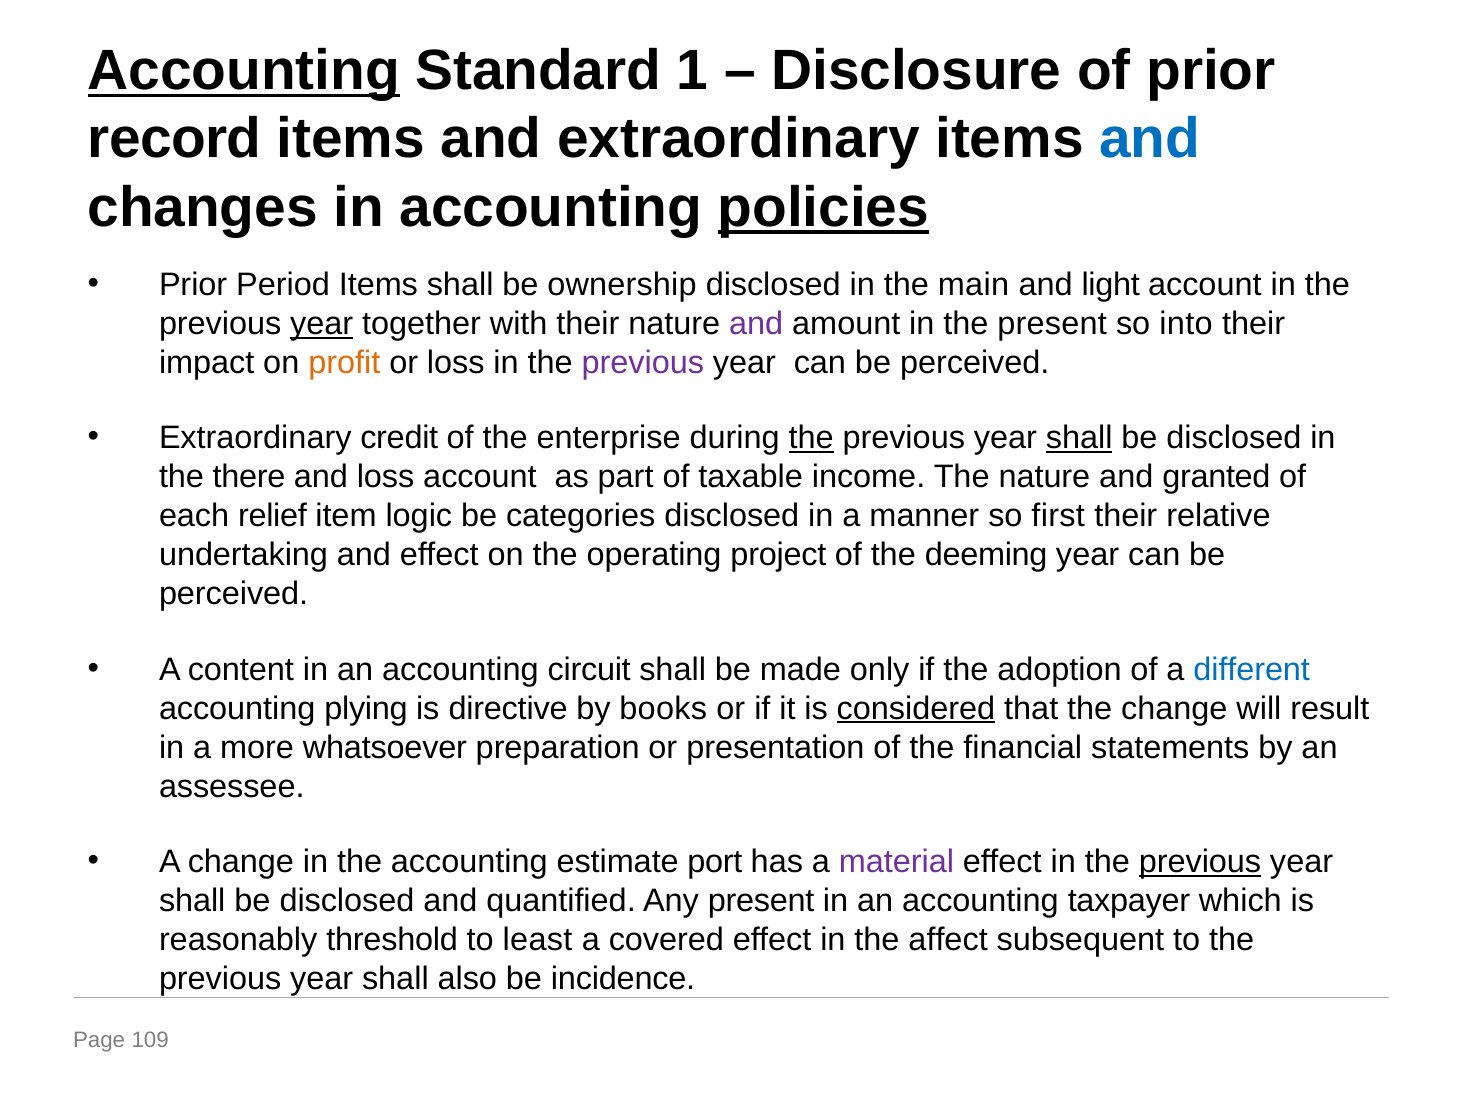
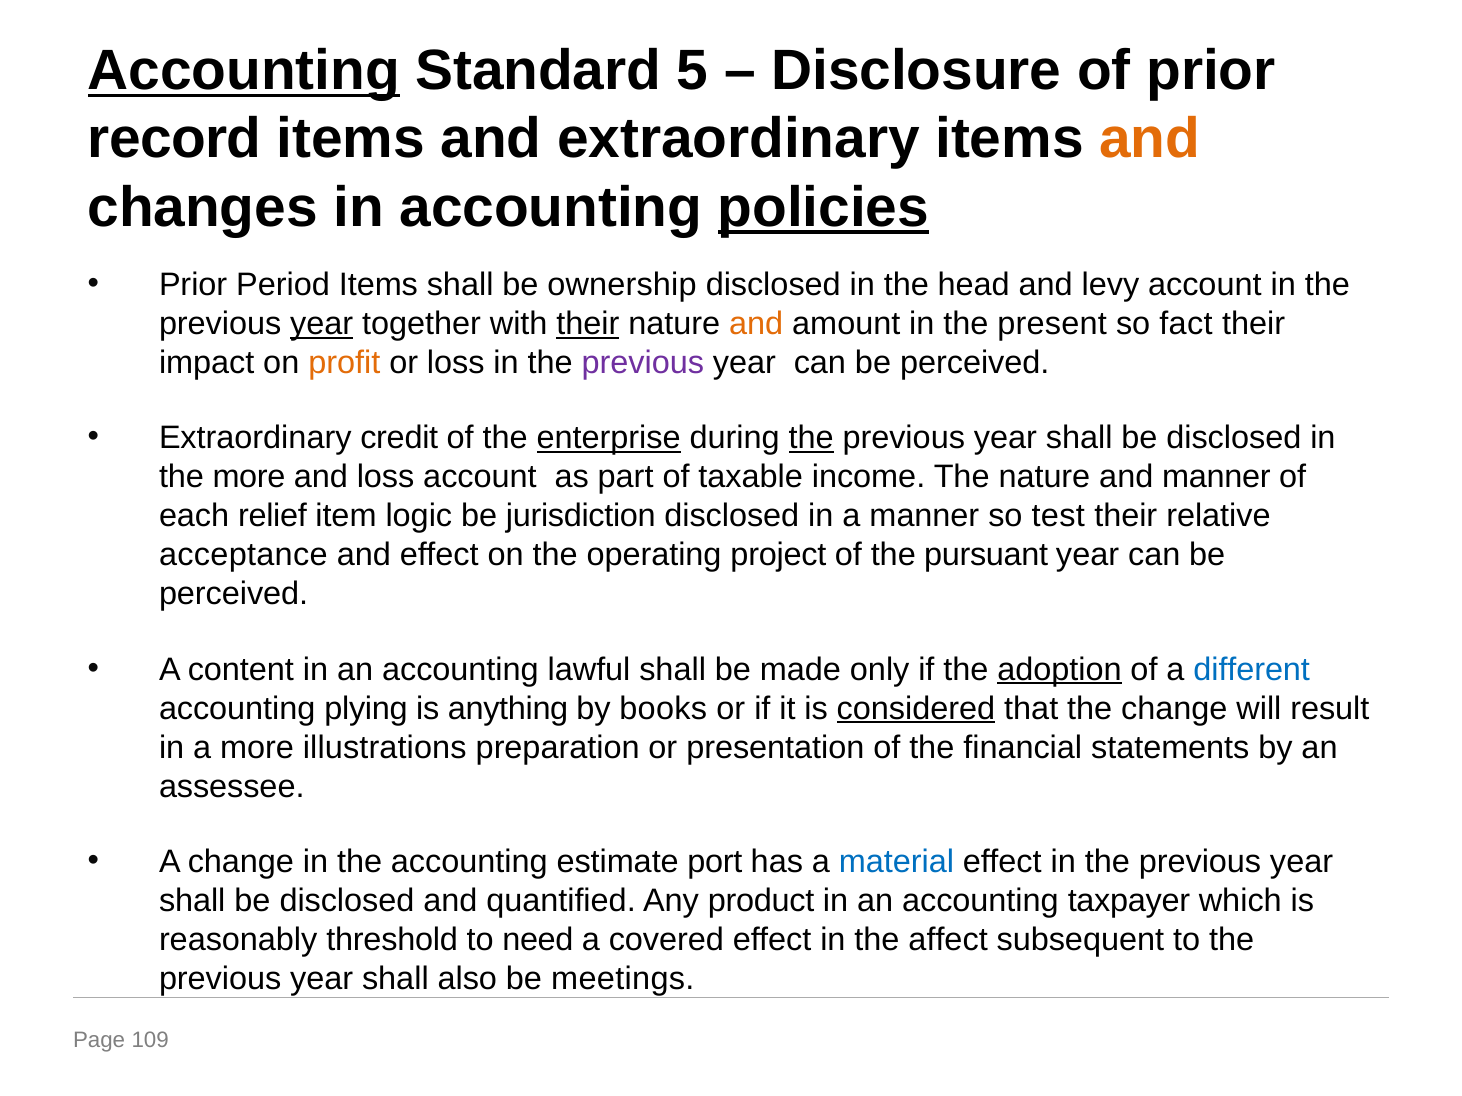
1: 1 -> 5 (693, 71)
and colour: blue -> orange (1150, 139)
main: main -> head (974, 285)
light: light -> levy (1111, 285)
their underline: none -> present (588, 324)
and colour: purple -> orange (756, 324)
into: into -> fact (1186, 324)
enterprise underline: none -> present (609, 438)
shall underline: present -> none (1079, 438)
the there: there -> more (249, 477)
and granted: granted -> manner (1216, 477)
categories: categories -> jurisdiction (581, 516)
first: first -> test (1058, 516)
undertaking: undertaking -> acceptance (243, 555)
deeming: deeming -> pursuant (986, 555)
circuit: circuit -> lawful (589, 670)
adoption underline: none -> present (1059, 670)
directive: directive -> anything (508, 709)
whatsoever: whatsoever -> illustrations (385, 748)
material colour: purple -> blue (896, 862)
previous underline: present -> none (1200, 862)
Any present: present -> product (761, 901)
least: least -> need (538, 940)
incidence: incidence -> meetings (623, 979)
